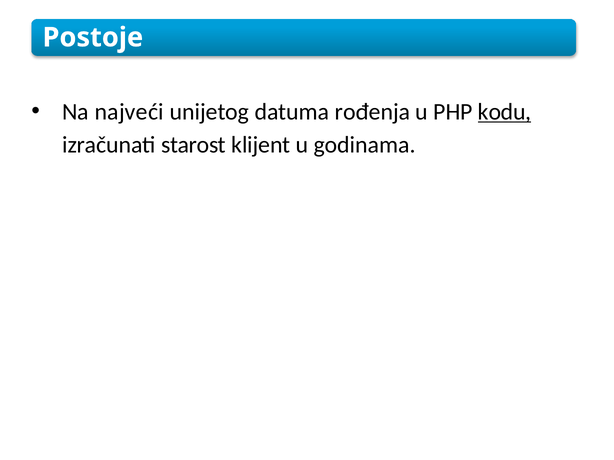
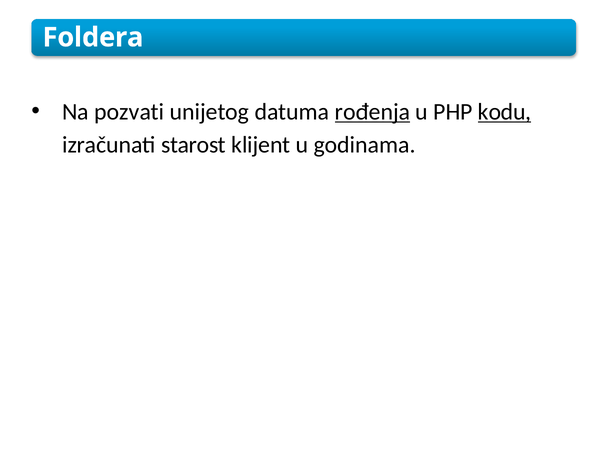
Postoje: Postoje -> Foldera (93, 37)
najveći: najveći -> pozvati (129, 112)
rođenja underline: none -> present (373, 112)
